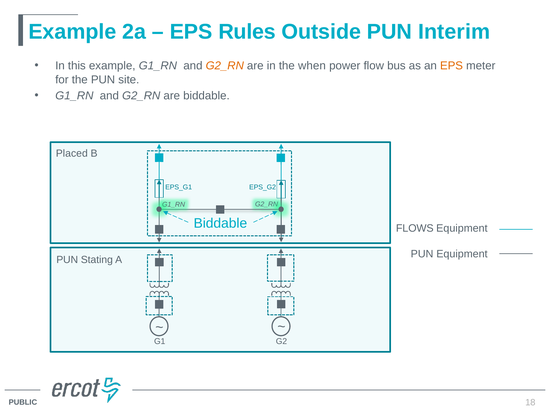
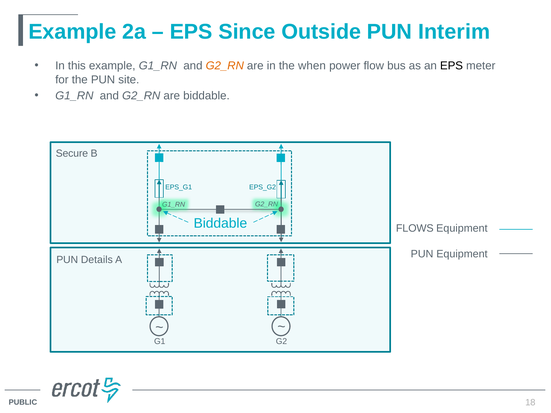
Rules: Rules -> Since (247, 32)
EPS colour: orange -> black (452, 66)
Placed: Placed -> Secure (72, 154)
Stating: Stating -> Details (97, 260)
